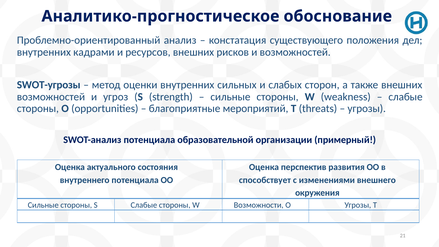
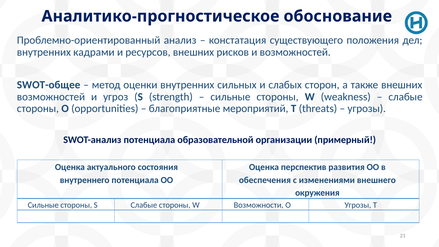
SWOT-угрозы: SWOT-угрозы -> SWOT-общее (49, 85)
способствует: способствует -> обеспечения (265, 180)
